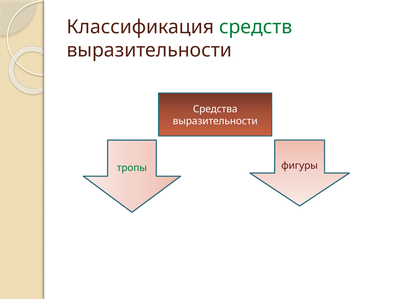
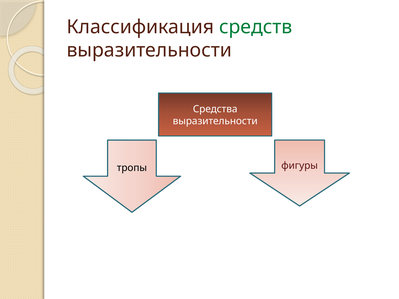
тропы colour: green -> black (132, 168)
